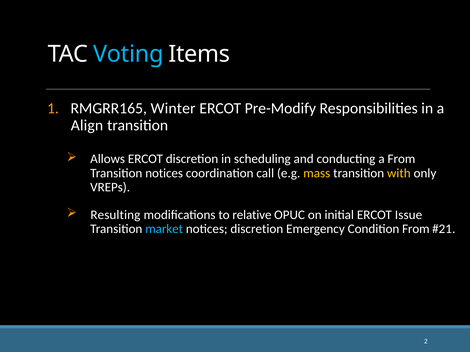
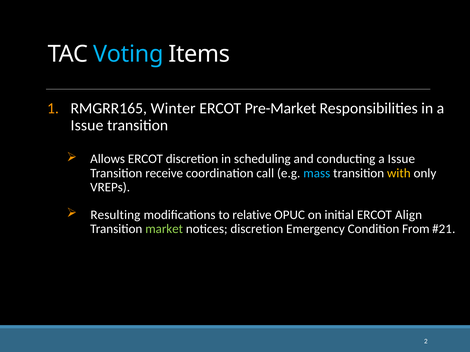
Pre-Modify: Pre-Modify -> Pre-Market (280, 109)
Align: Align -> Issue (87, 126)
conducting a From: From -> Issue (401, 159)
Transition notices: notices -> receive (164, 173)
mass colour: yellow -> light blue (317, 173)
Issue: Issue -> Align (409, 215)
market colour: light blue -> light green (164, 229)
